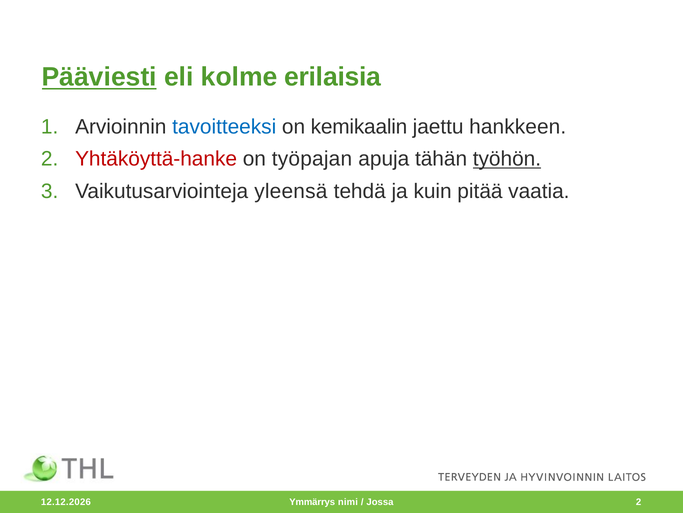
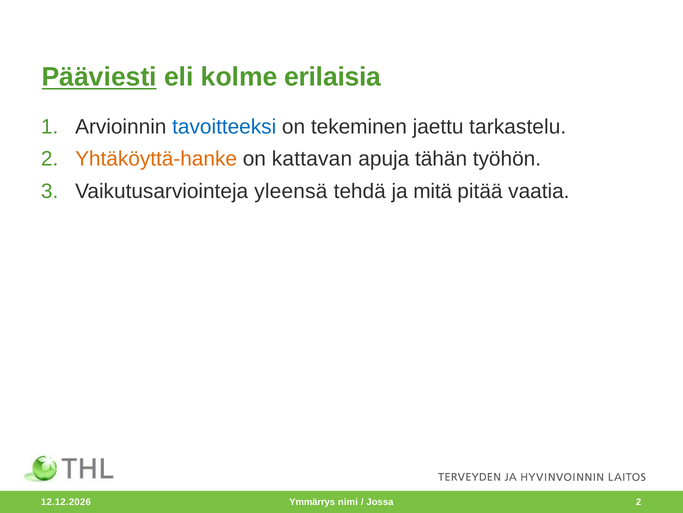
kemikaalin: kemikaalin -> tekeminen (359, 126)
hankkeen: hankkeen -> tarkastelu (518, 126)
Yhtäköyttä-hanke colour: red -> orange (156, 159)
työpajan: työpajan -> kattavan (312, 159)
työhön underline: present -> none (507, 159)
kuin: kuin -> mitä (433, 191)
